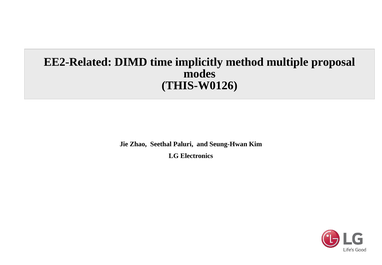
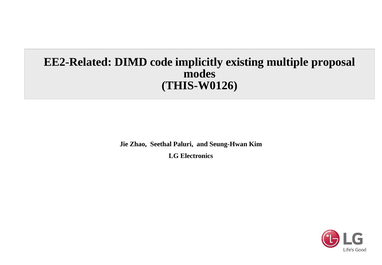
time: time -> code (161, 62)
method: method -> existing (245, 62)
